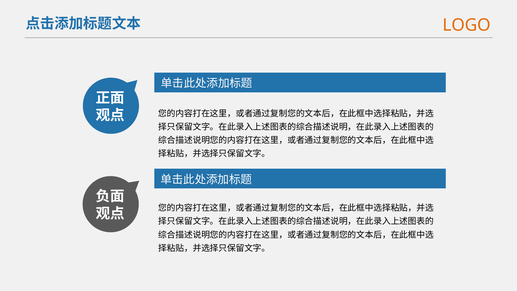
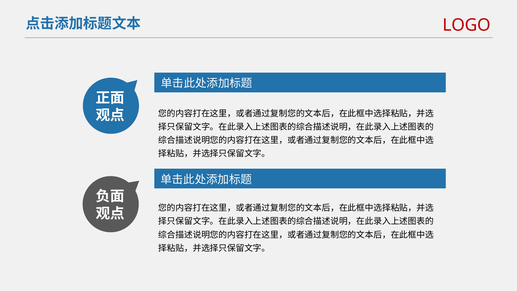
LOGO colour: orange -> red (467, 25)
